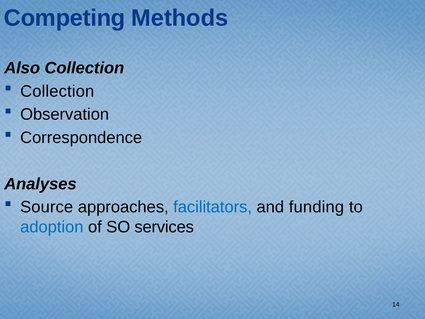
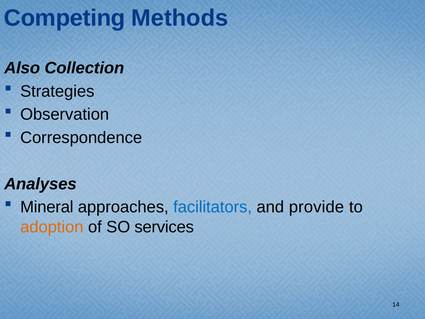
Collection: Collection -> Strategies (57, 91)
Source: Source -> Mineral (47, 207)
funding: funding -> provide (316, 207)
adoption colour: blue -> orange (52, 227)
